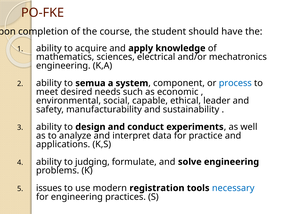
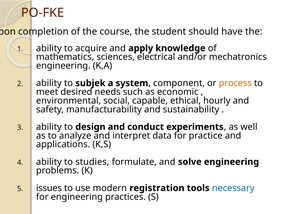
semua: semua -> subjek (90, 83)
process colour: blue -> orange (235, 83)
leader: leader -> hourly (217, 101)
judging: judging -> studies (92, 162)
